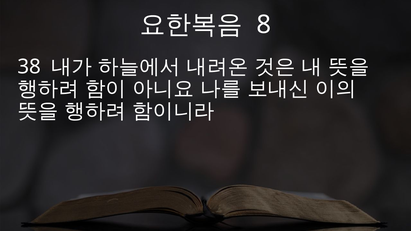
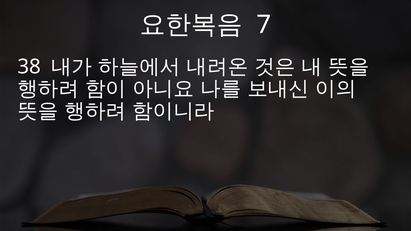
8: 8 -> 7 (264, 25)
